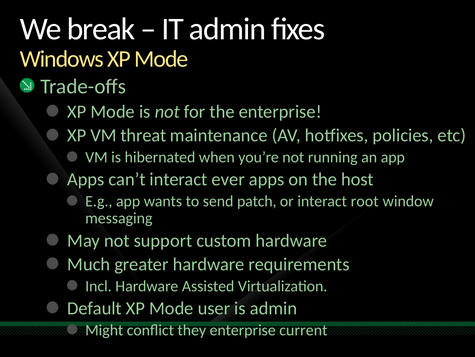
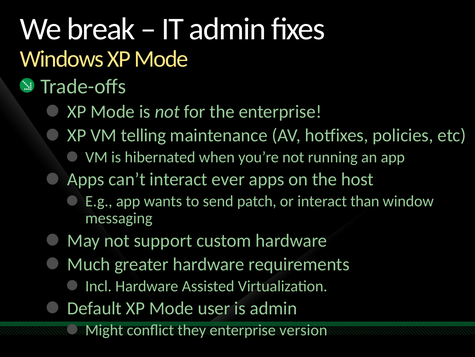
threat: threat -> telling (143, 135)
root: root -> than (365, 201)
current: current -> version (303, 329)
